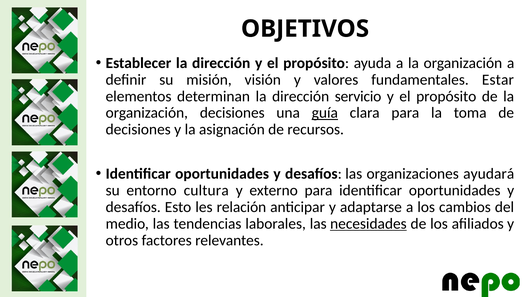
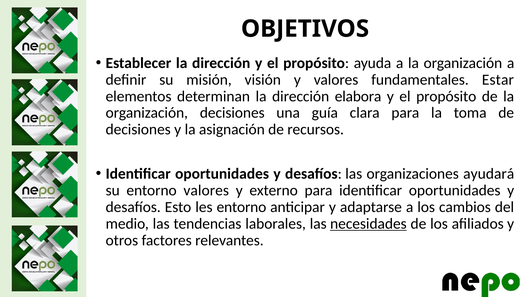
servicio: servicio -> elabora (358, 96)
guía underline: present -> none (325, 113)
entorno cultura: cultura -> valores (206, 190)
les relación: relación -> entorno (241, 207)
